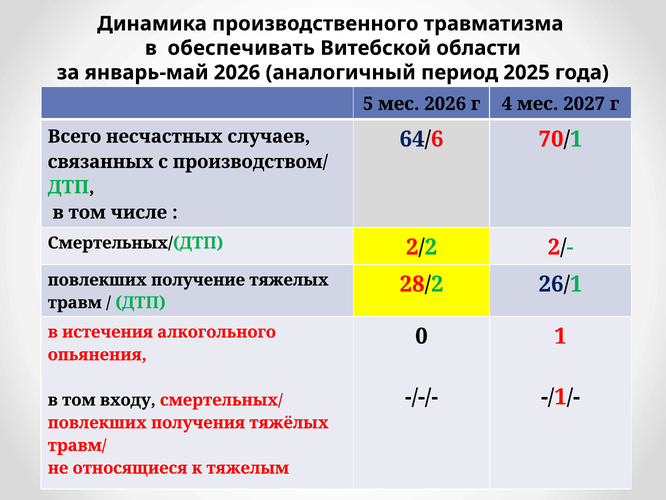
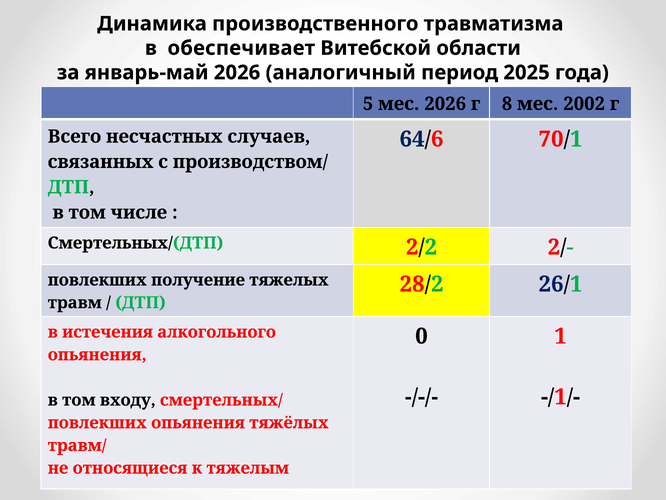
обеспечивать: обеспечивать -> обеспечивает (241, 48)
4: 4 -> 8 (507, 104)
2027: 2027 -> 2002 (584, 104)
повлекших получения: получения -> опьянения (198, 422)
